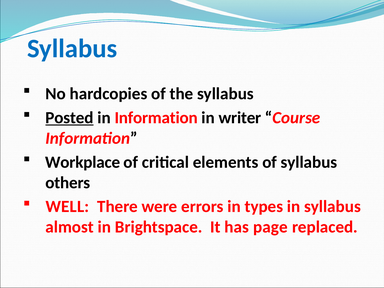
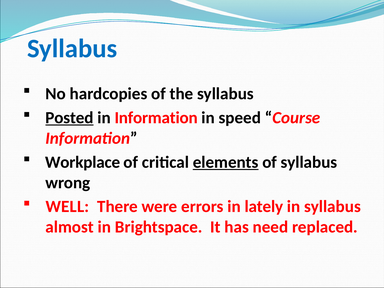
writer: writer -> speed (240, 118)
elements underline: none -> present (226, 162)
others: others -> wrong (68, 183)
types: types -> lately (264, 207)
page: page -> need (270, 227)
